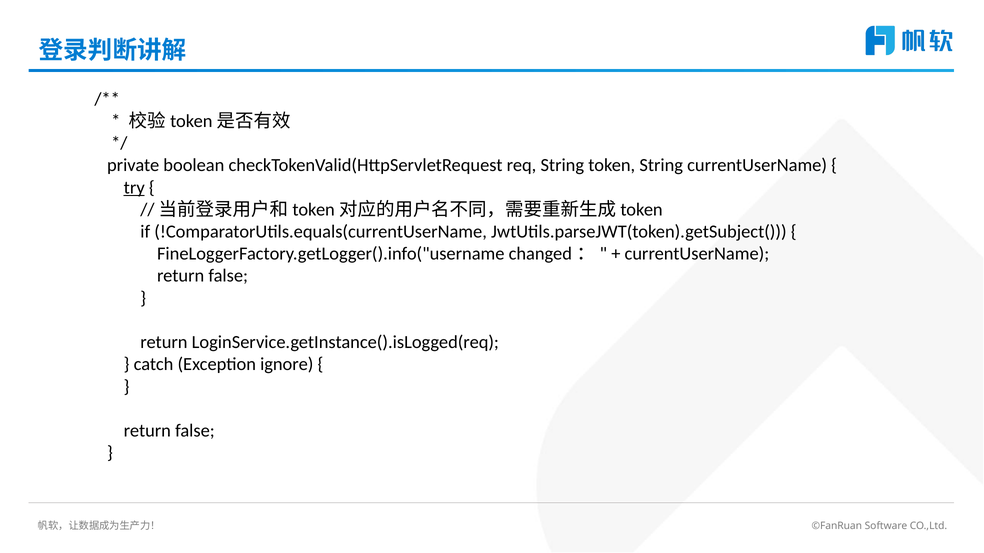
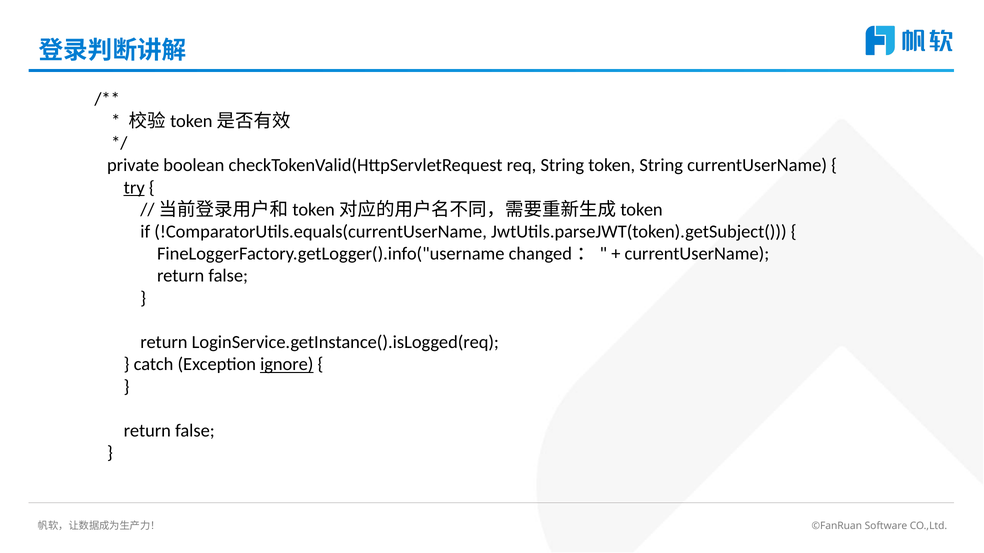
ignore underline: none -> present (287, 365)
